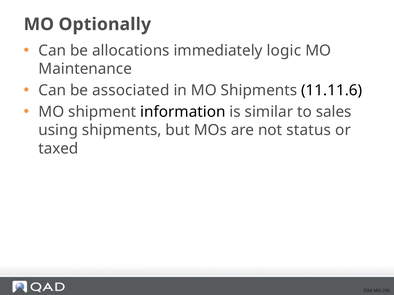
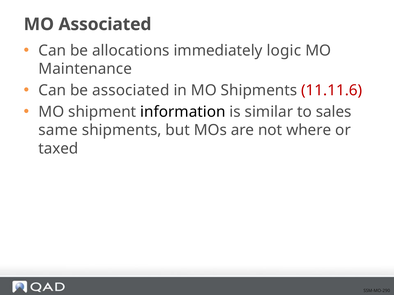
MO Optionally: Optionally -> Associated (105, 24)
11.11.6 colour: black -> red (332, 91)
using: using -> same (58, 130)
status: status -> where (309, 130)
